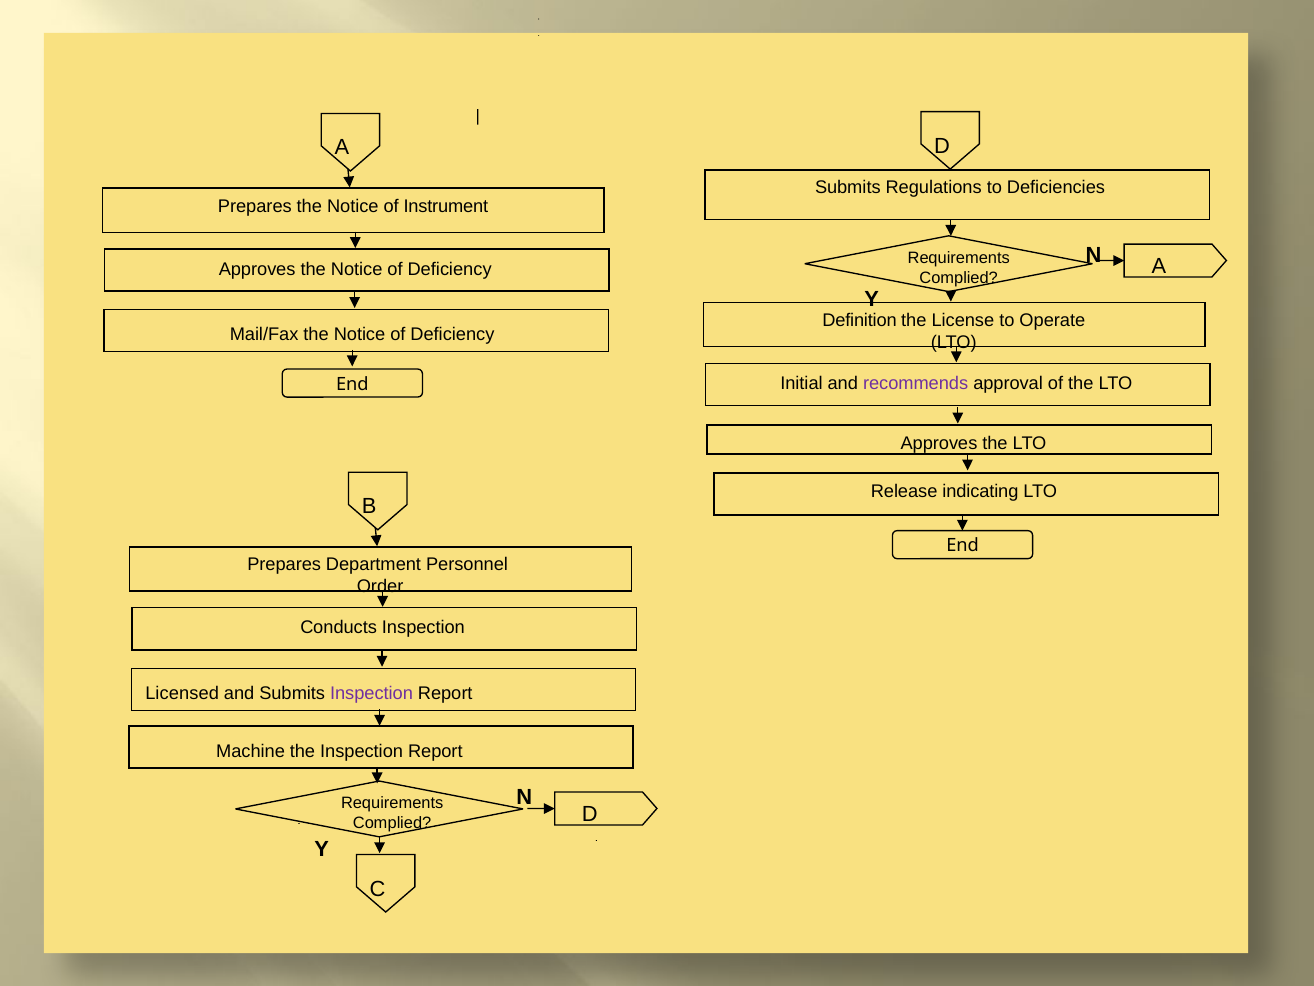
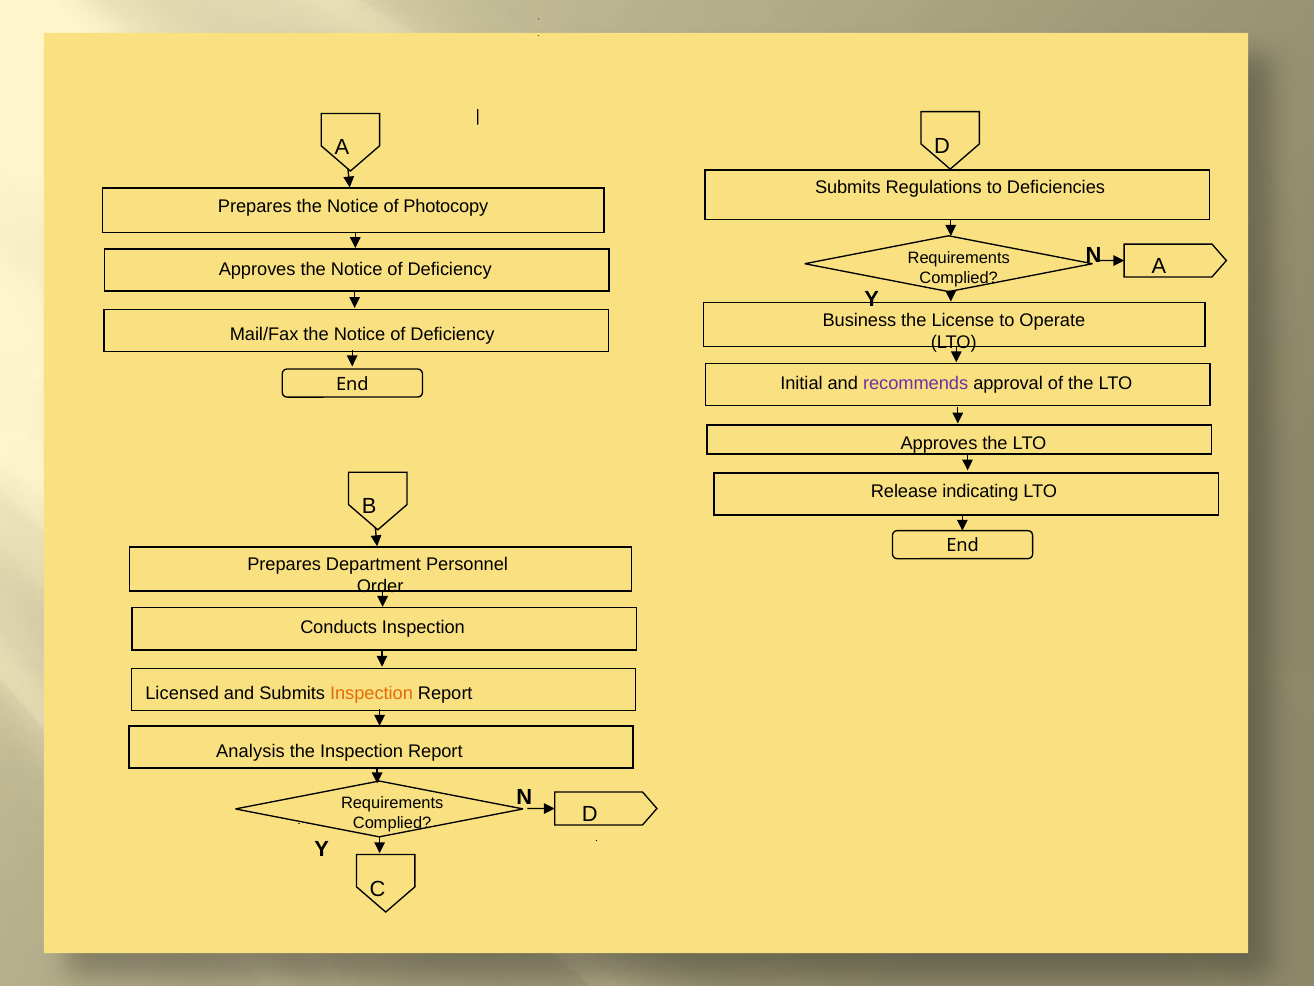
Instrument: Instrument -> Photocopy (446, 206)
Definition: Definition -> Business (859, 320)
Inspection colour: purple -> orange (372, 693)
Machine: Machine -> Analysis (250, 751)
